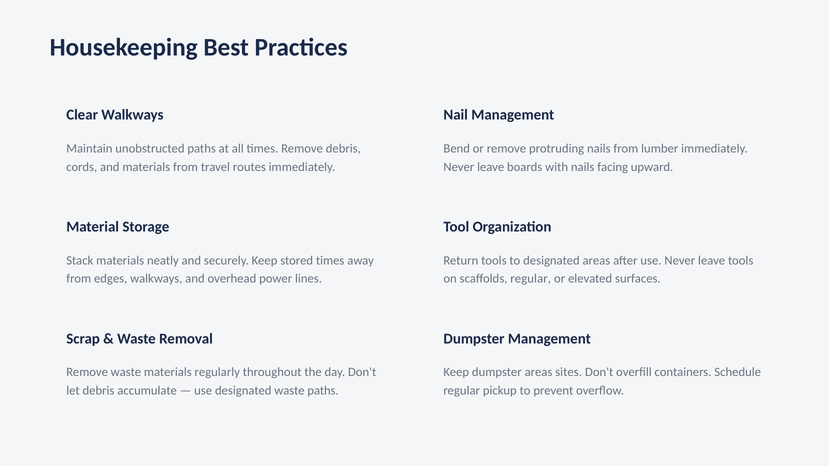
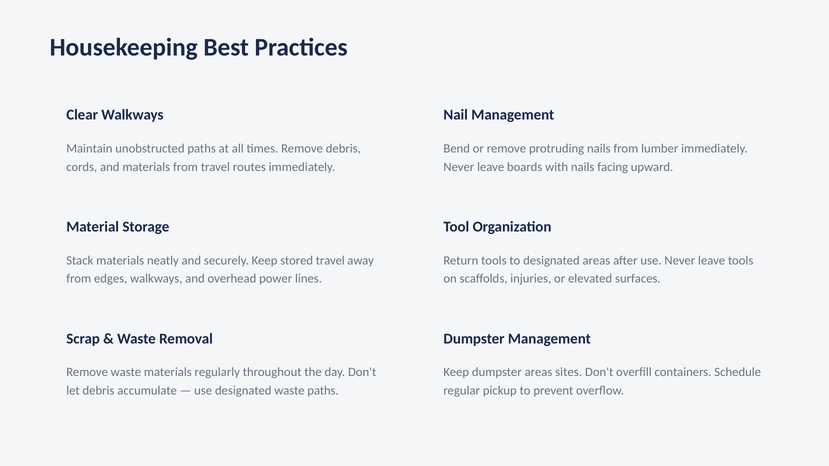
stored times: times -> travel (330, 261)
scaffolds regular: regular -> injuries (531, 279)
